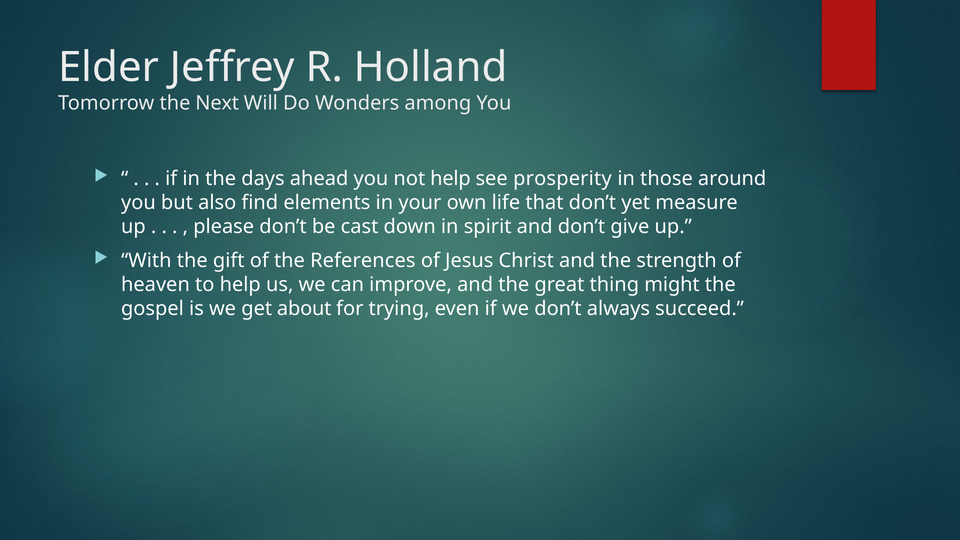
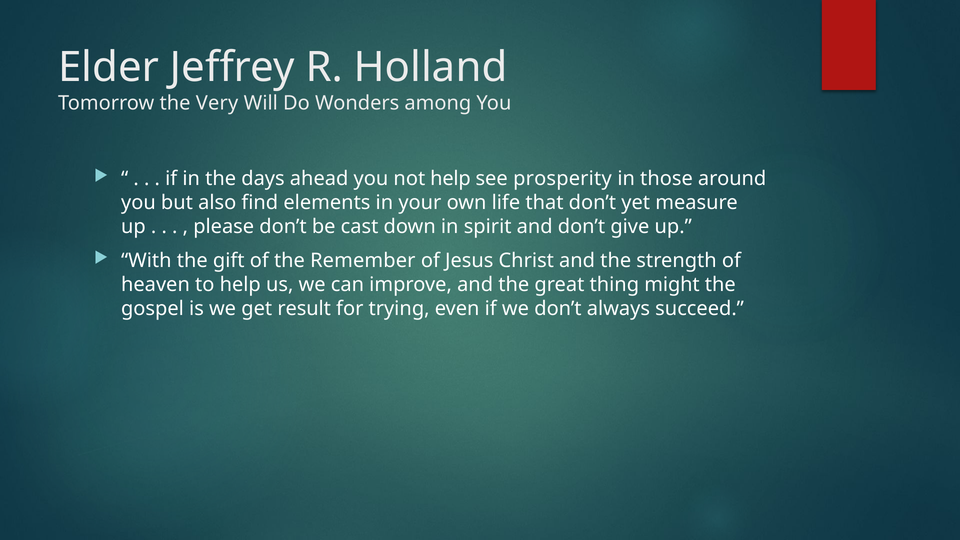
Next: Next -> Very (217, 103)
References: References -> Remember (363, 261)
about: about -> result (304, 309)
